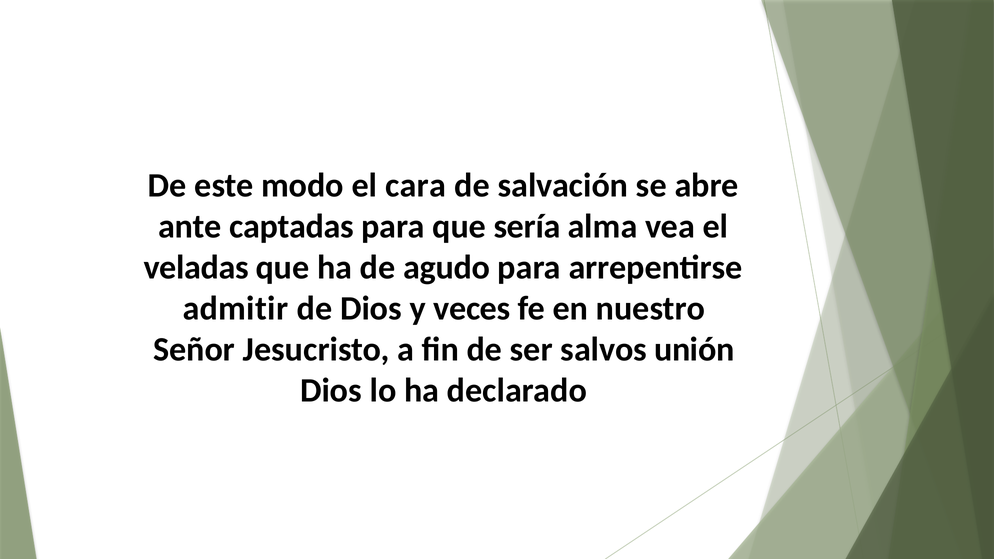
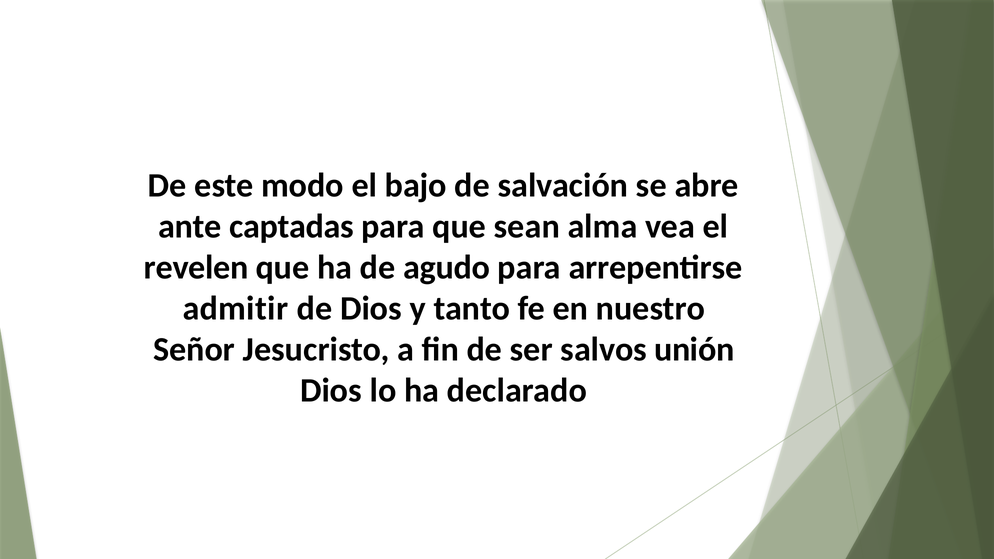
cara: cara -> bajo (416, 186)
sería: sería -> sean (527, 227)
veladas: veladas -> revelen (196, 268)
veces: veces -> tanto (472, 309)
